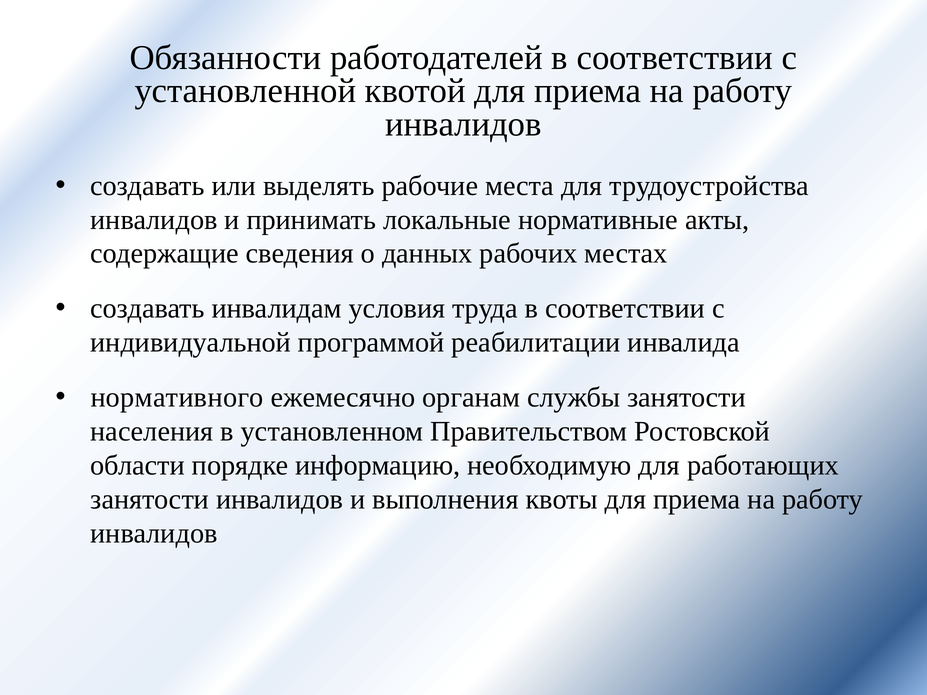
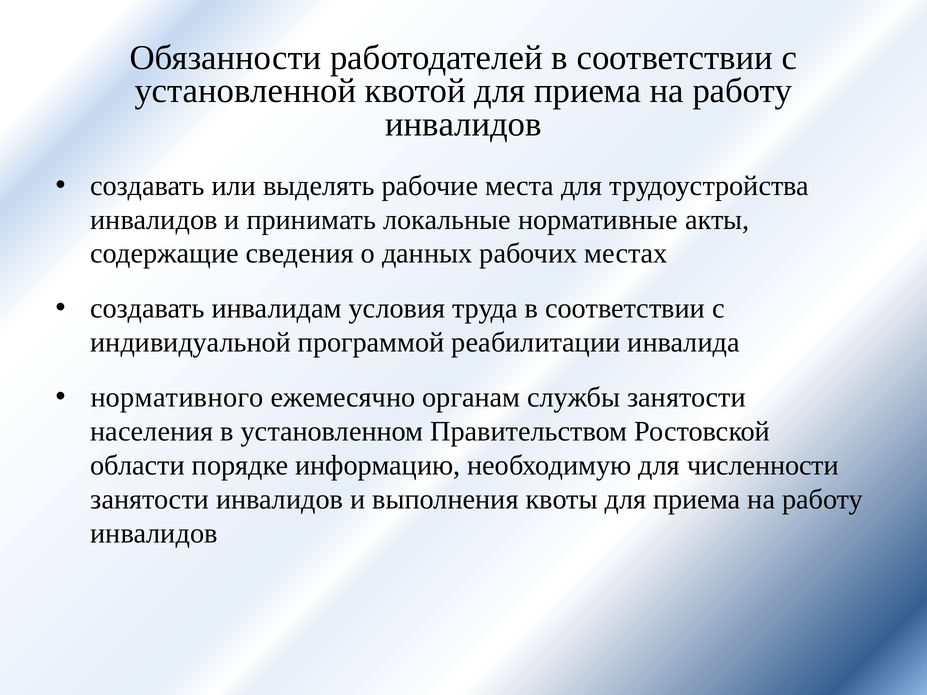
работающих: работающих -> численности (763, 466)
